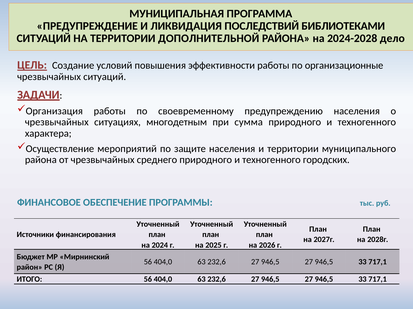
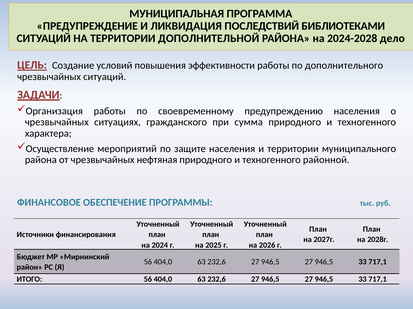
организационные: организационные -> дополнительного (344, 66)
многодетным: многодетным -> гражданского (177, 122)
среднего: среднего -> нефтяная (157, 160)
городских: городских -> районной (326, 160)
